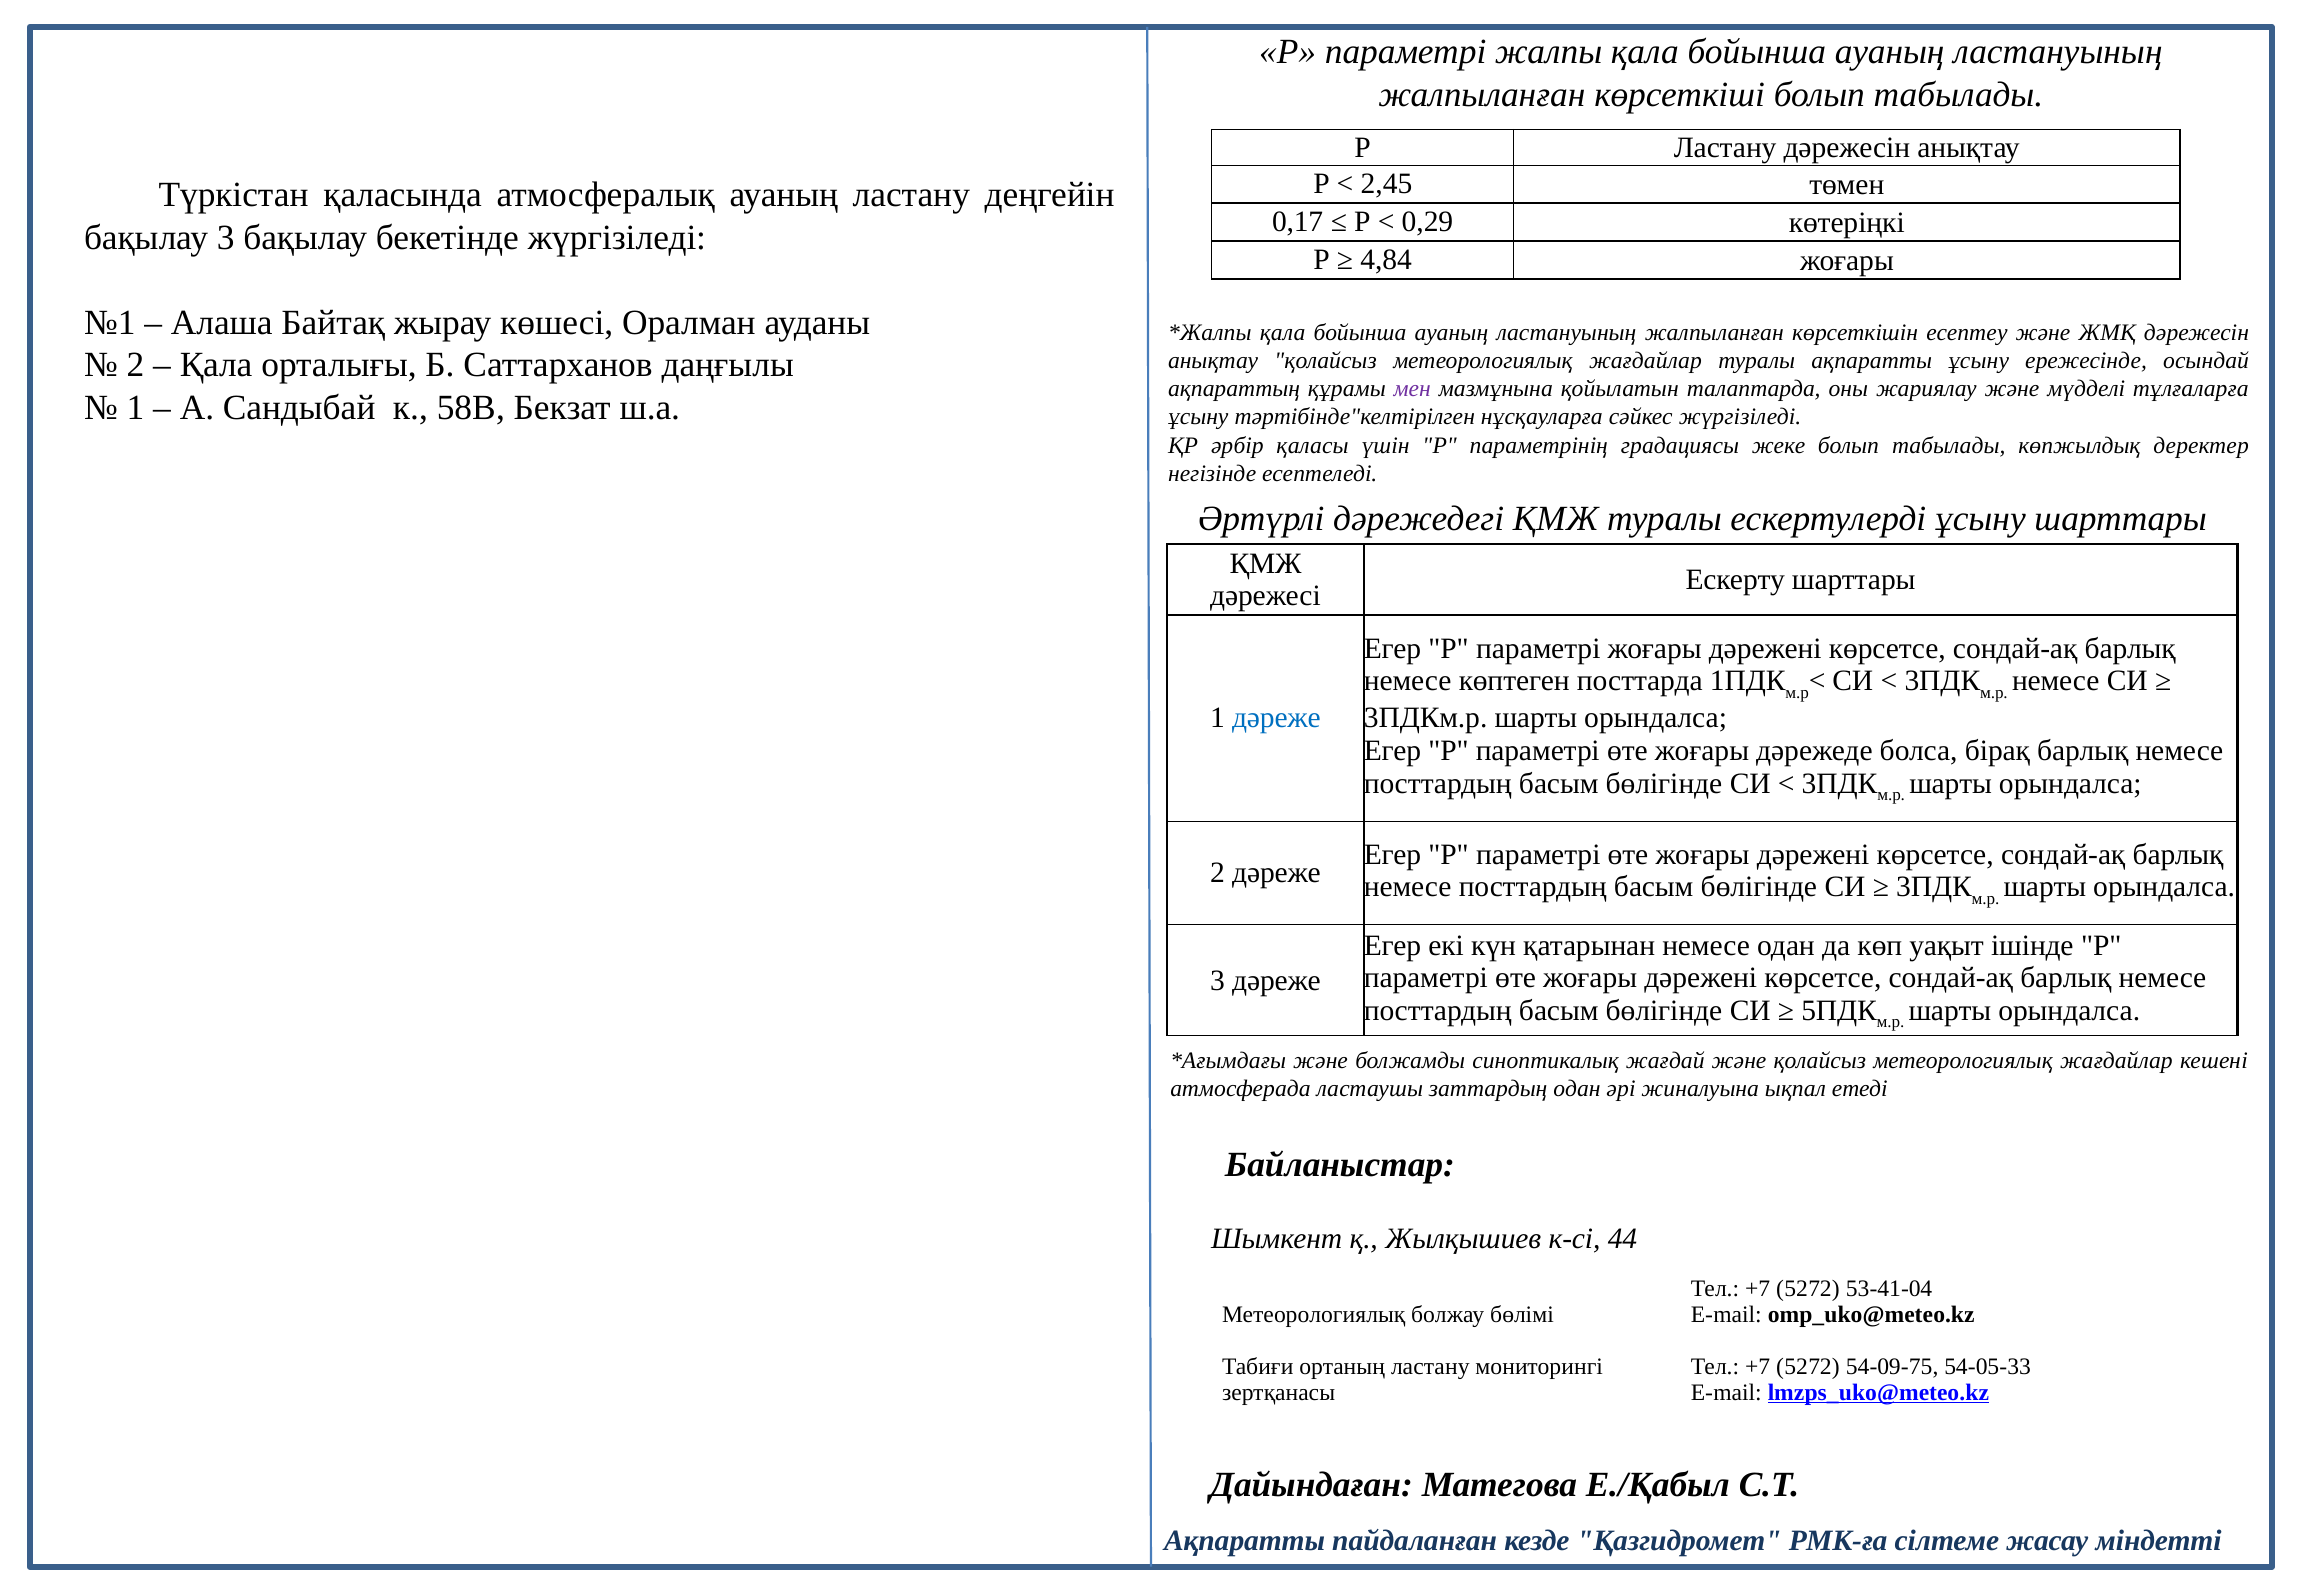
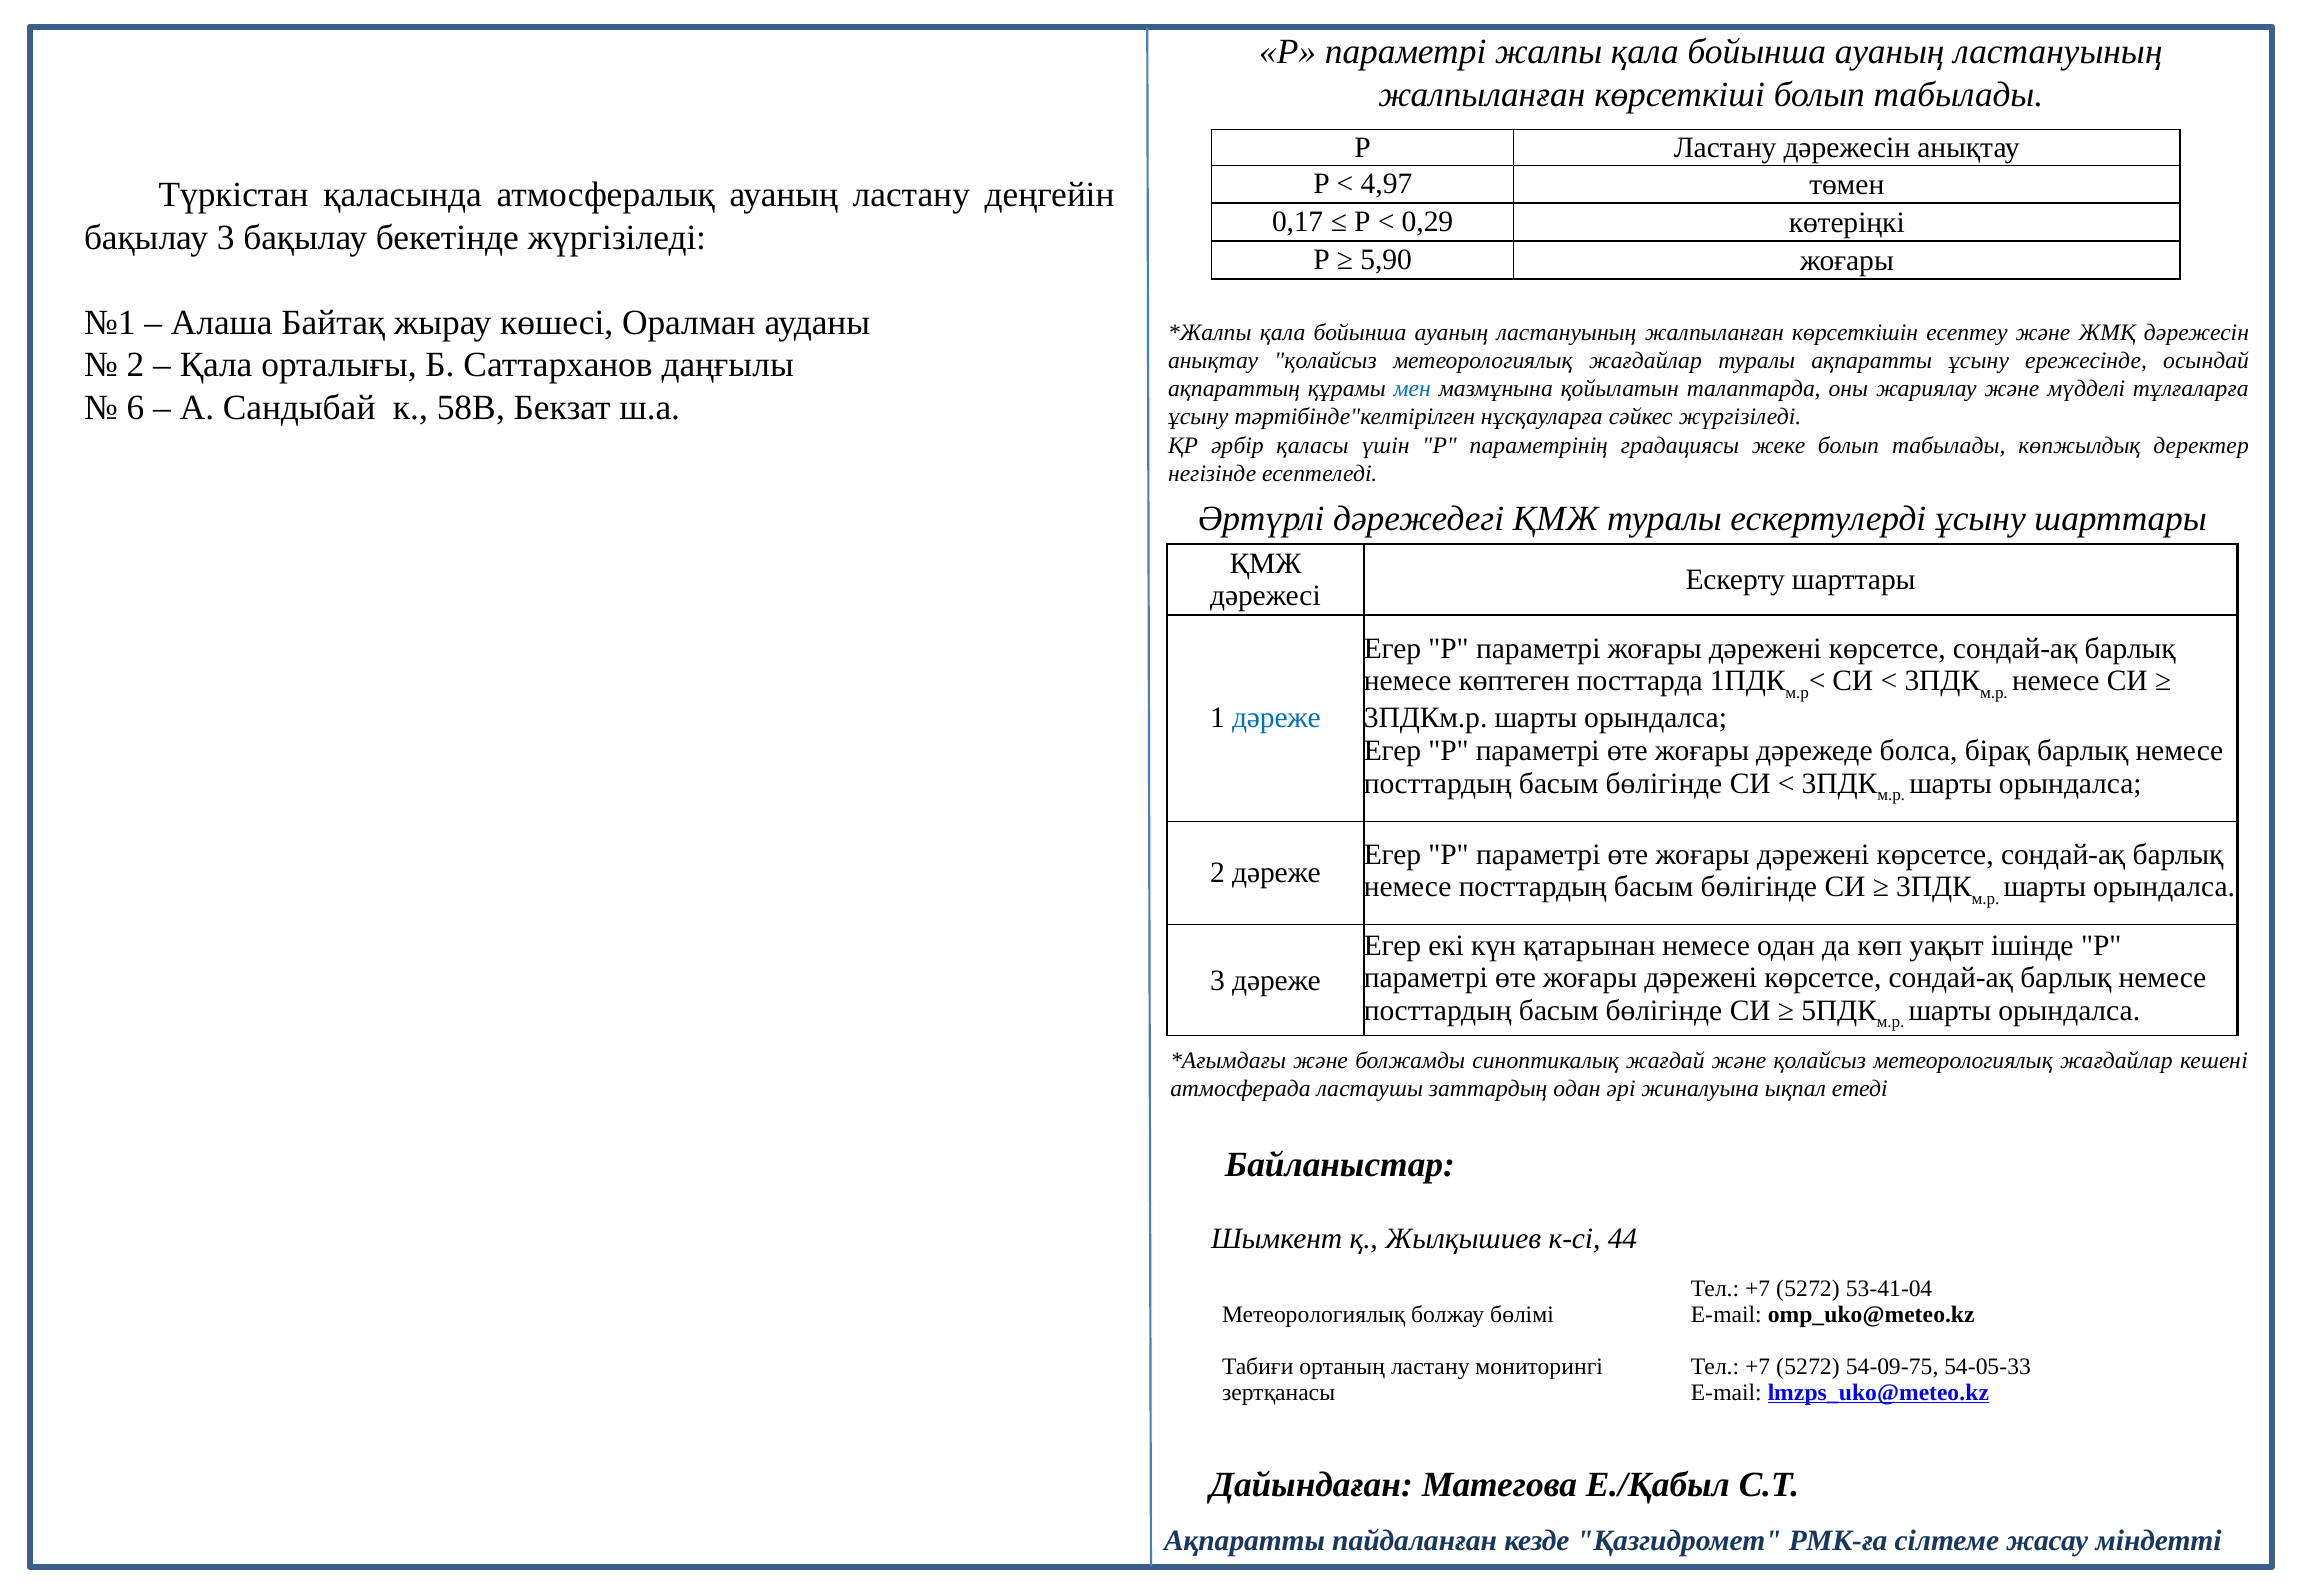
2,45: 2,45 -> 4,97 (1386, 184)
4,84: 4,84 -> 5,90 (1386, 260)
мен colour: purple -> blue (1412, 389)
1: 1 -> 6 (136, 408)
